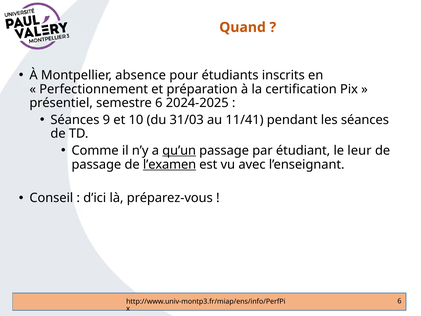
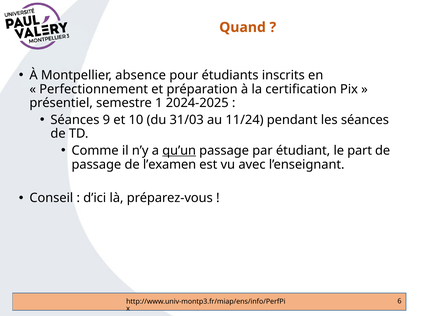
semestre 6: 6 -> 1 (159, 103)
11/41: 11/41 -> 11/24 (245, 120)
leur: leur -> part (360, 150)
l’examen underline: present -> none (170, 164)
